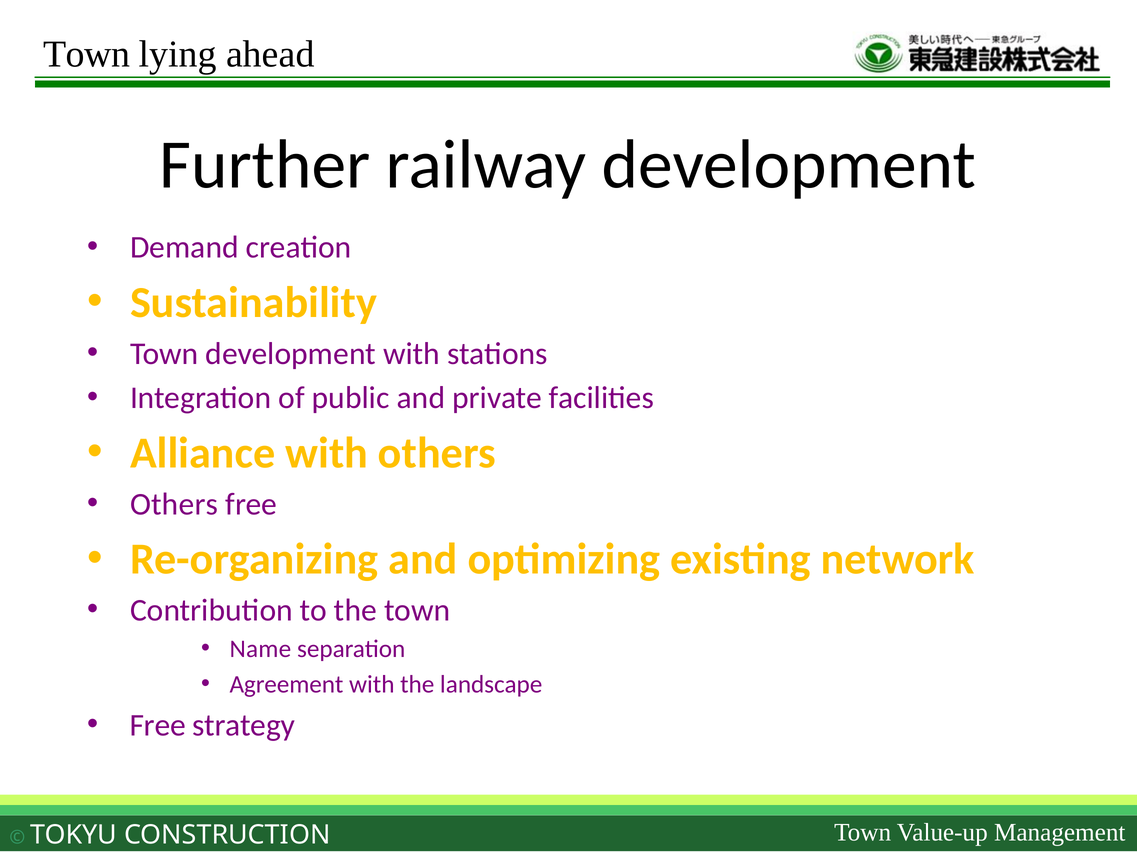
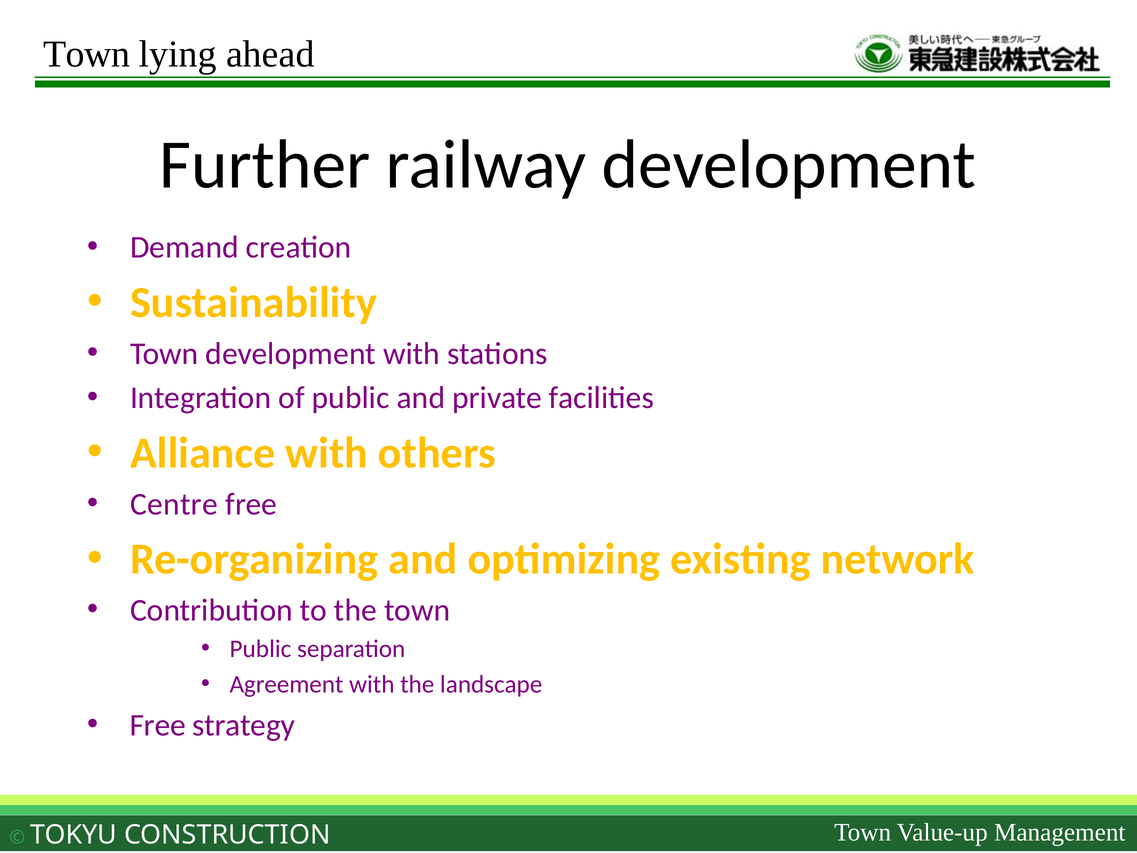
Others: Others -> Centre (174, 504)
Name: Name -> Public (260, 649)
